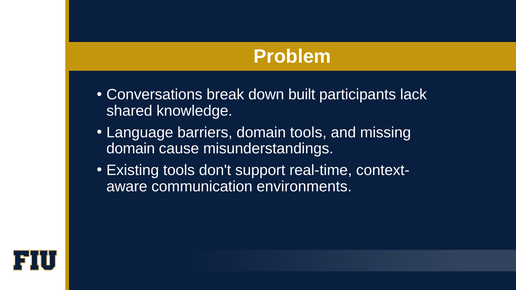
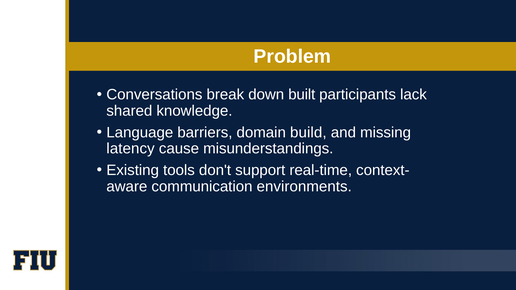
domain tools: tools -> build (308, 133)
domain: domain -> latency (131, 149)
